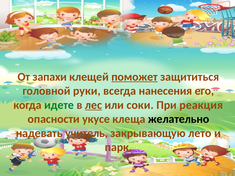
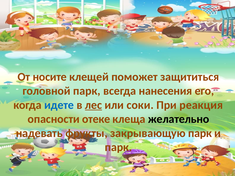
запахи: запахи -> носите (50, 77)
поможет underline: present -> none (135, 77)
головной руки: руки -> парк (87, 91)
идете colour: green -> blue (59, 105)
укусе: укусе -> отеке (96, 119)
учитель: учитель -> фрукты (86, 133)
закрывающую лето: лето -> парк (200, 133)
